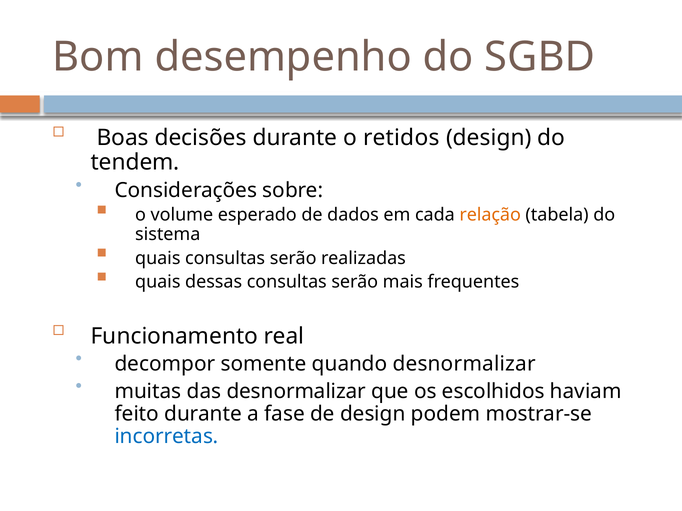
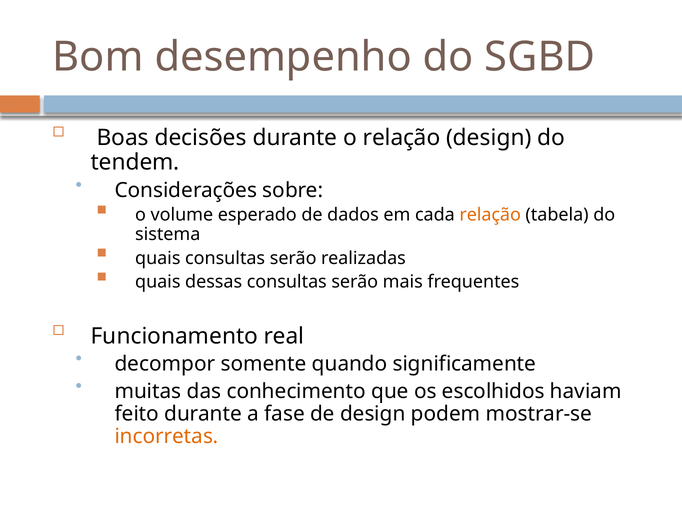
o retidos: retidos -> relação (402, 138)
quando desnormalizar: desnormalizar -> significamente (464, 364)
das desnormalizar: desnormalizar -> conhecimento (296, 392)
incorretas colour: blue -> orange (167, 437)
